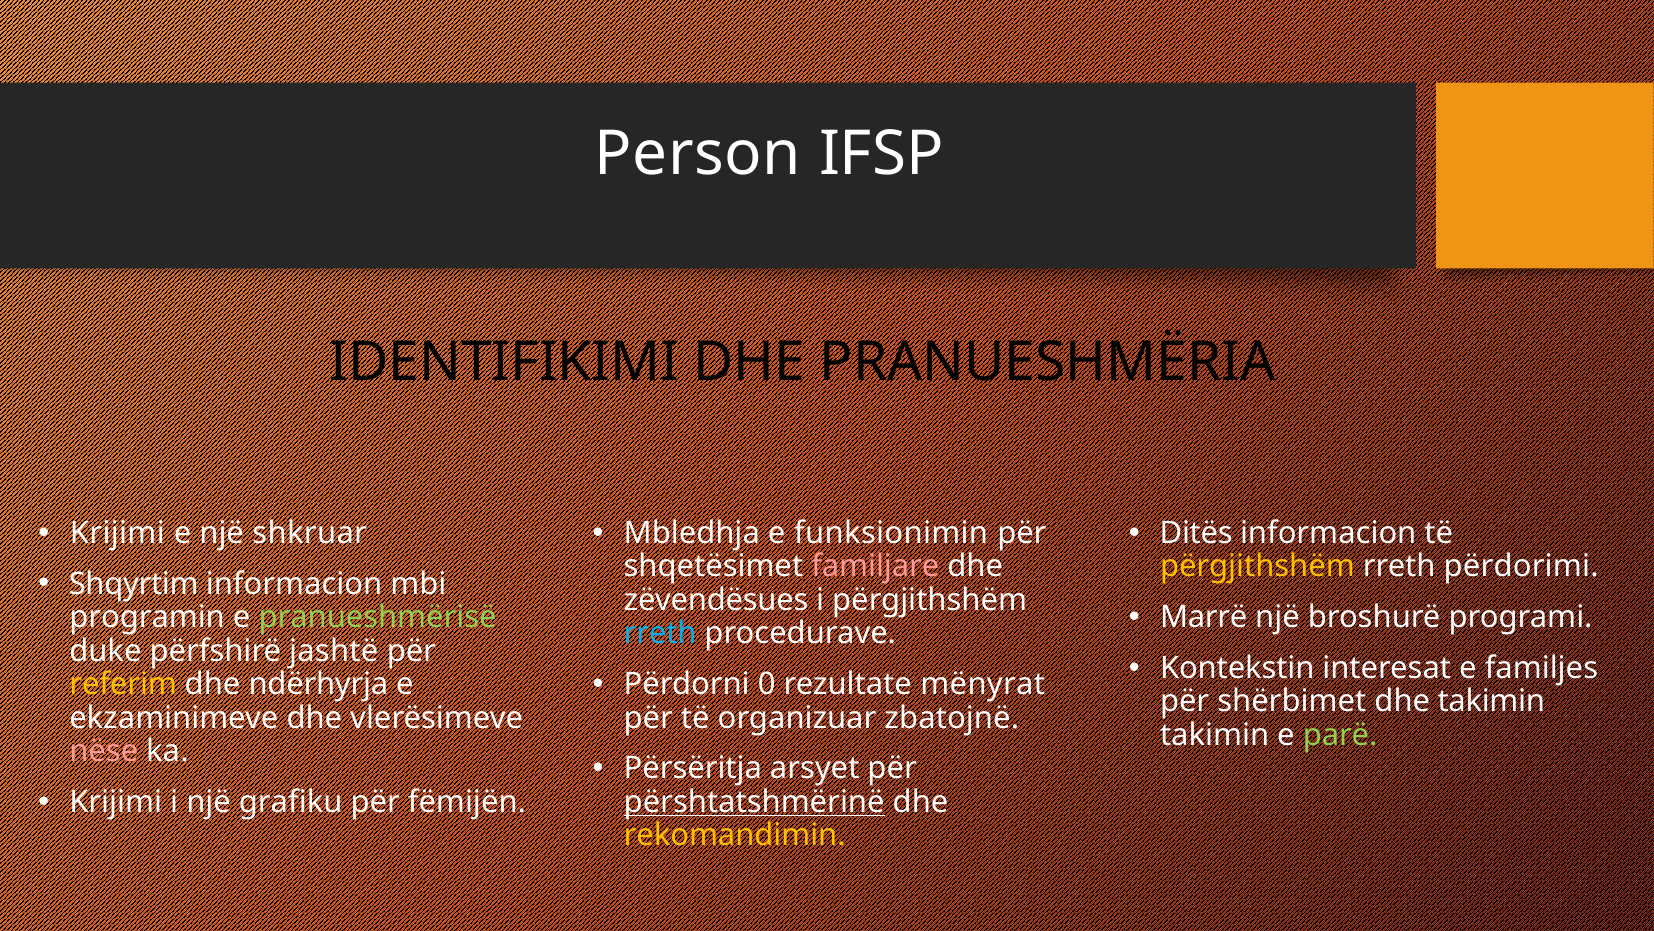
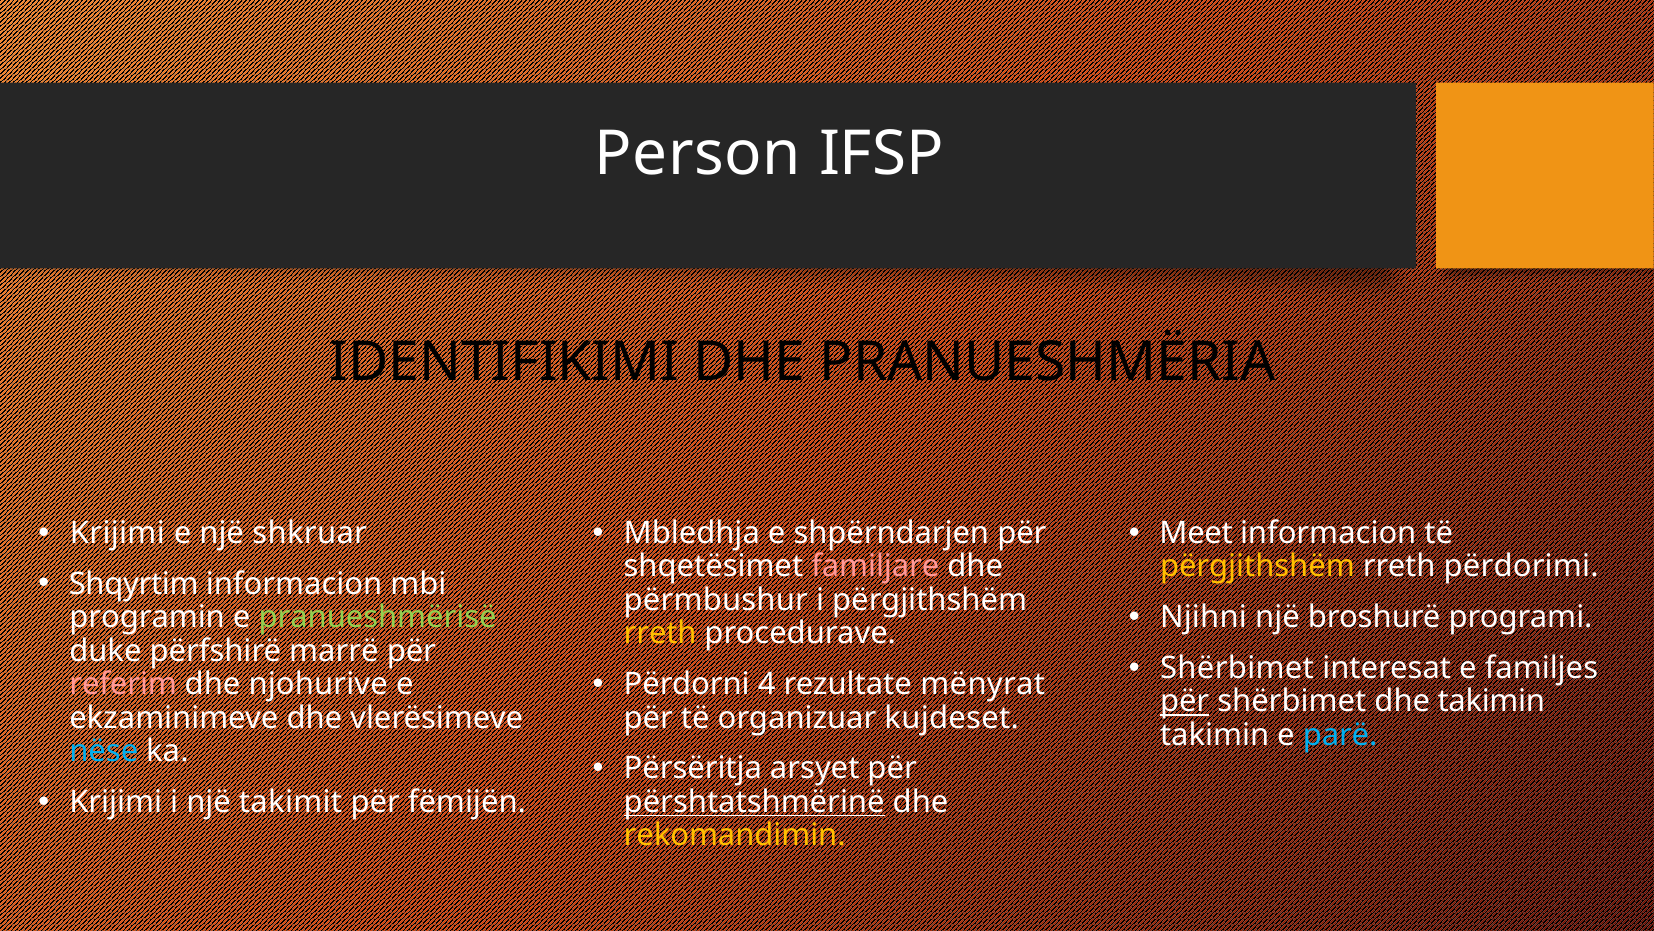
funksionimin: funksionimin -> shpërndarjen (891, 533)
Ditës: Ditës -> Meet (1196, 533)
zëvendësues: zëvendësues -> përmbushur (716, 600)
Marrë: Marrë -> Njihni (1203, 617)
rreth colour: light blue -> yellow (660, 633)
jashtë: jashtë -> marrë (334, 650)
Kontekstin: Kontekstin -> Shërbimet (1237, 668)
0: 0 -> 4 (767, 684)
referim colour: yellow -> pink (123, 684)
ndërhyrja: ndërhyrja -> njohurive (318, 684)
për underline: none -> present (1185, 701)
zbatojnë: zbatojnë -> kujdeset (952, 717)
parë colour: light green -> light blue (1340, 735)
nëse colour: pink -> light blue (104, 751)
grafiku: grafiku -> takimit (291, 802)
